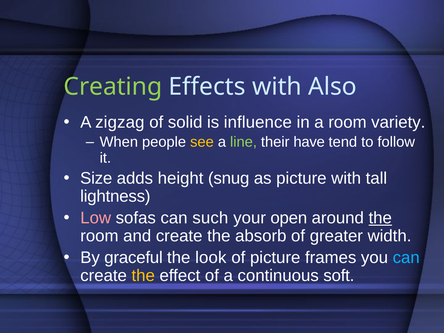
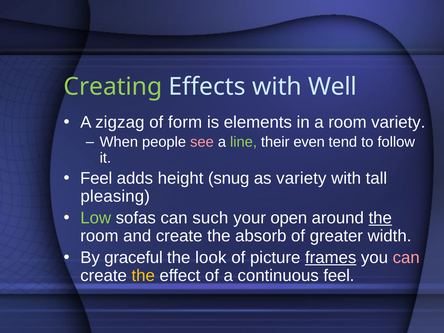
Also: Also -> Well (333, 87)
solid: solid -> form (185, 122)
influence: influence -> elements (258, 122)
see colour: yellow -> pink (202, 142)
have: have -> even (309, 142)
Size: Size -> Feel (96, 178)
as picture: picture -> variety (301, 178)
lightness: lightness -> pleasing (115, 196)
Low colour: pink -> light green (96, 218)
frames underline: none -> present (331, 258)
can colour: light blue -> pink (406, 258)
continuous soft: soft -> feel (339, 276)
